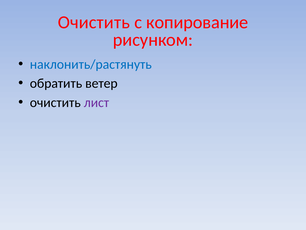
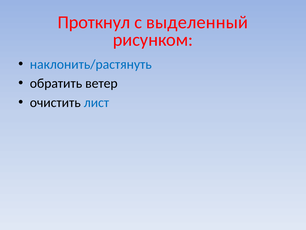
Очистить: Очистить -> Проткнул (94, 22)
копирование: копирование -> выделенный (197, 22)
лист colour: purple -> blue (96, 102)
